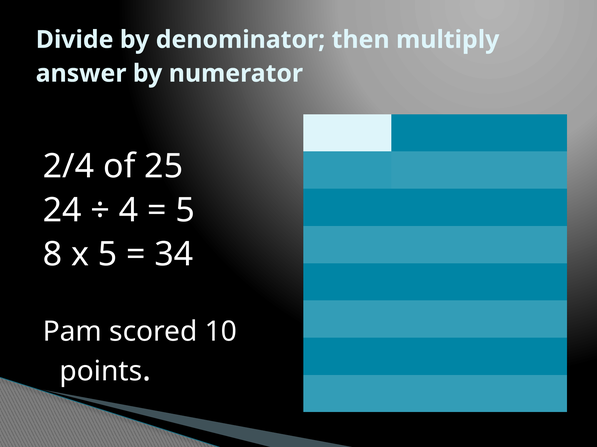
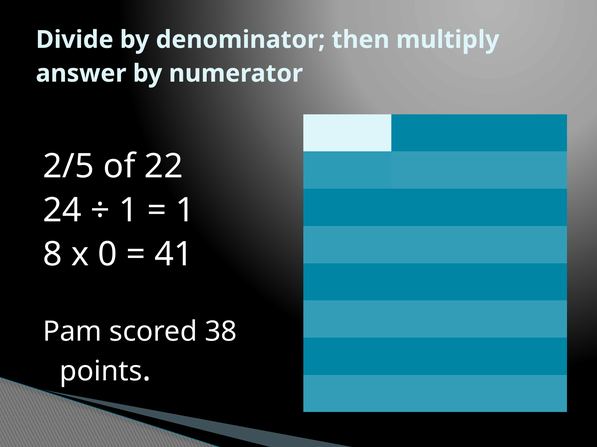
2/4: 2/4 -> 2/5 (69, 167)
25: 25 -> 22 (164, 167)
4: 4 -> 1 (129, 211)
5: 5 -> 1 (185, 211)
x 5: 5 -> 0 (108, 255)
34: 34 -> 41 (174, 255)
10: 10 -> 38 (221, 332)
